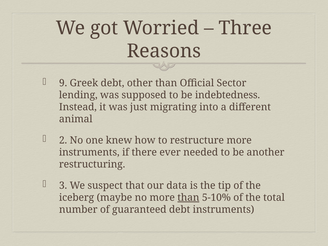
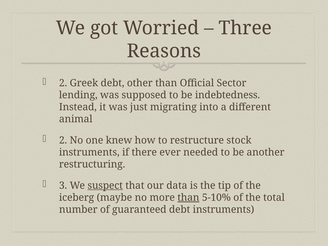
9: 9 -> 2 (63, 83)
restructure more: more -> stock (239, 140)
suspect underline: none -> present (105, 186)
